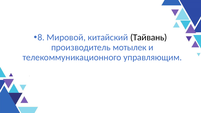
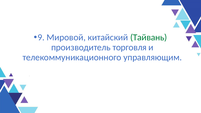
8: 8 -> 9 (41, 37)
Тайвань colour: black -> green (149, 37)
мотылек: мотылек -> торговля (130, 47)
